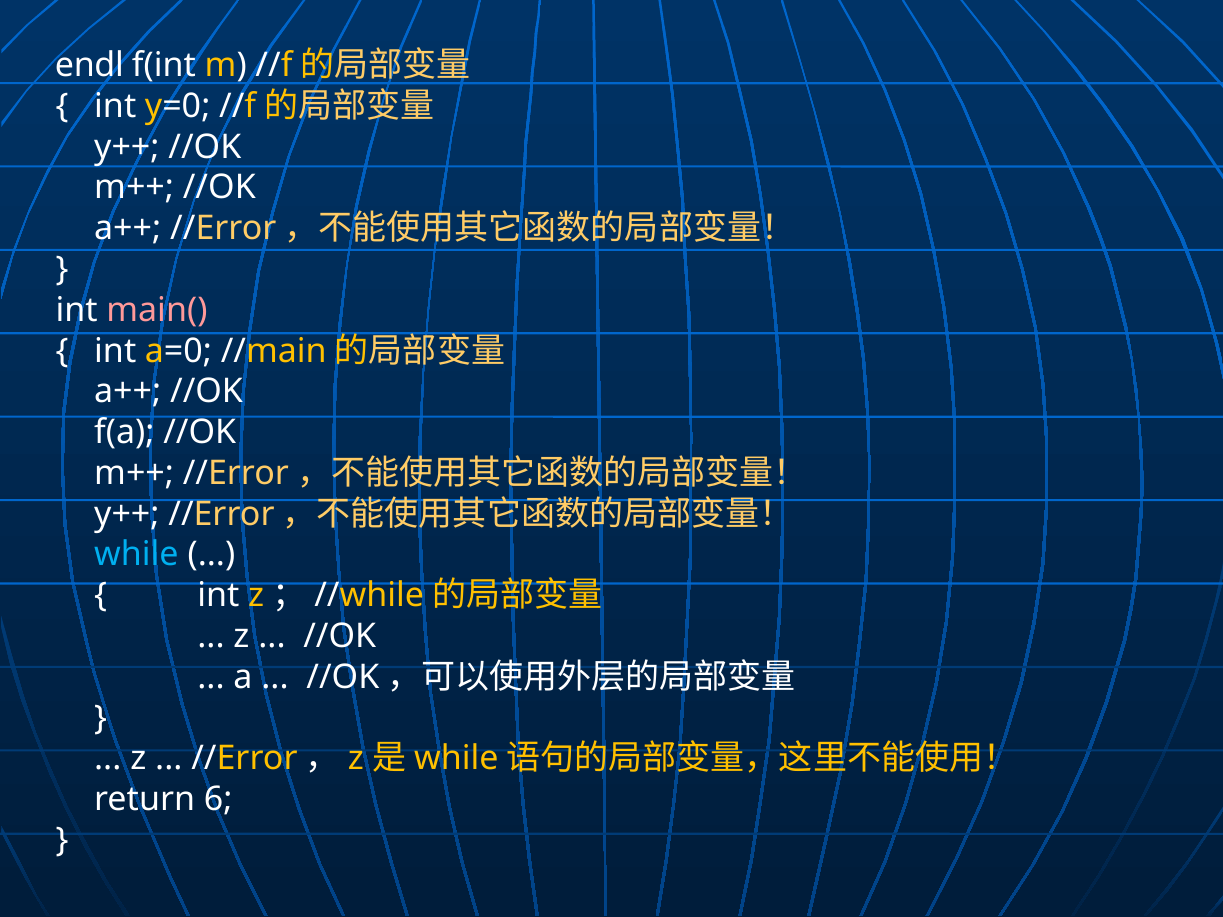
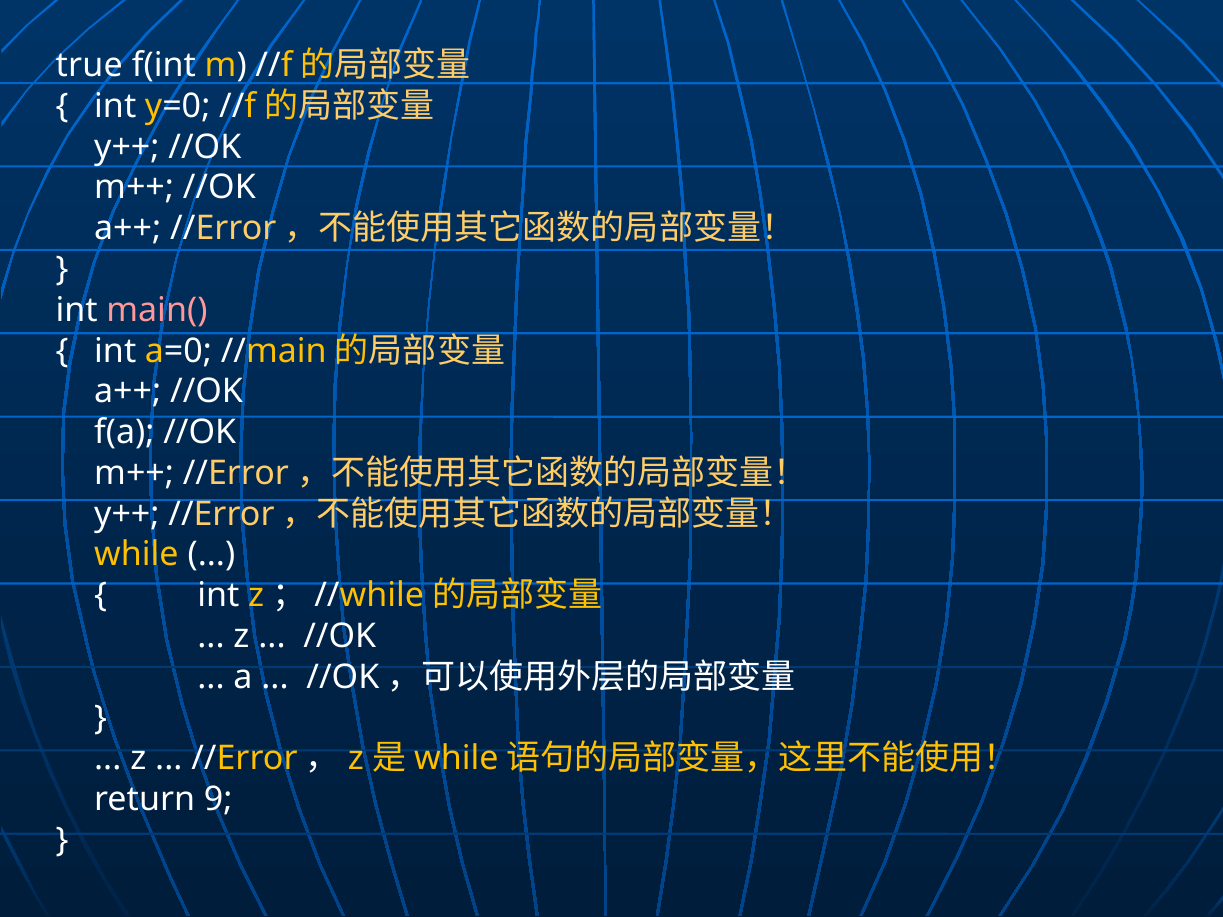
endl: endl -> true (89, 65)
while colour: light blue -> yellow (136, 555)
6: 6 -> 9 (218, 800)
